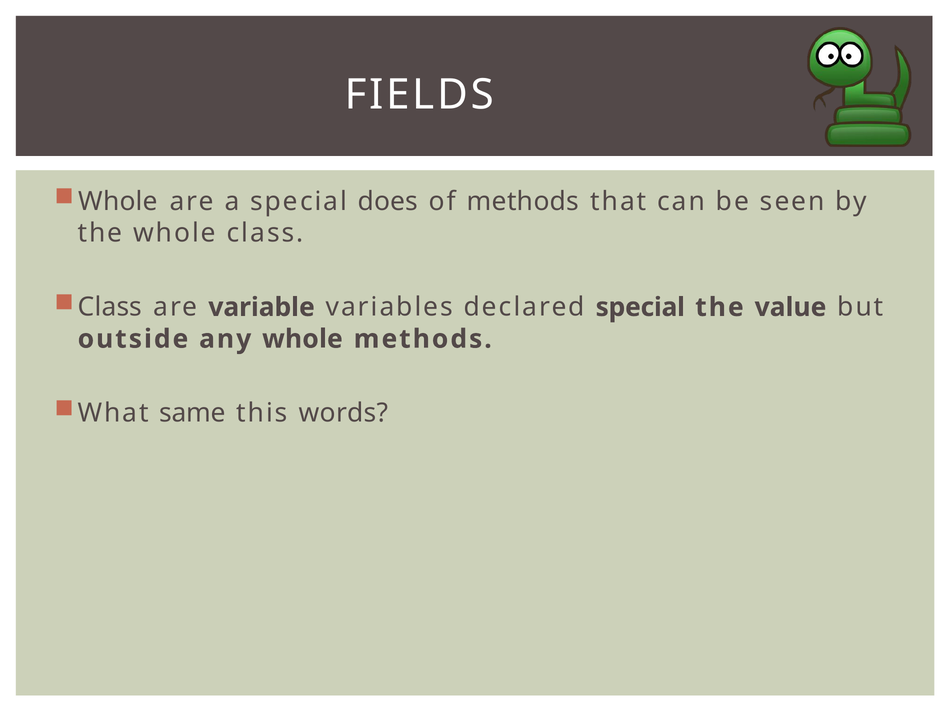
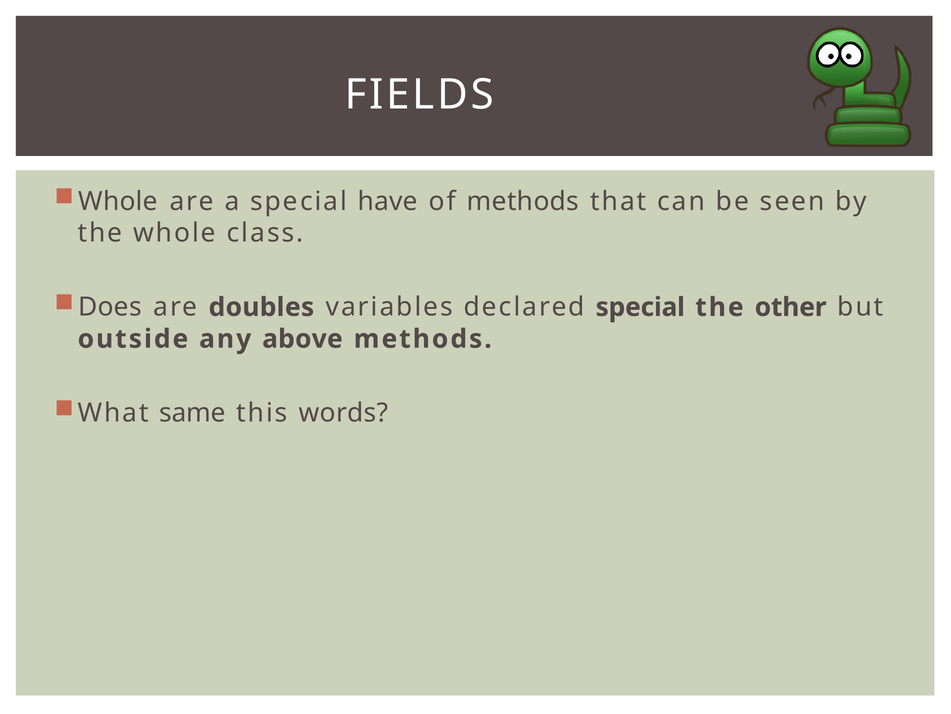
does: does -> have (388, 201)
Class: Class -> Does (110, 307)
variable: variable -> doubles (261, 307)
value: value -> other (791, 307)
any whole: whole -> above (302, 339)
